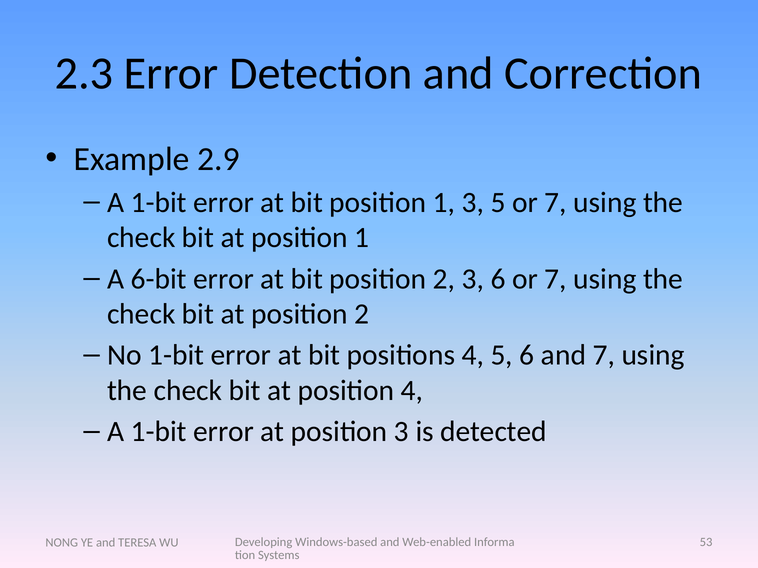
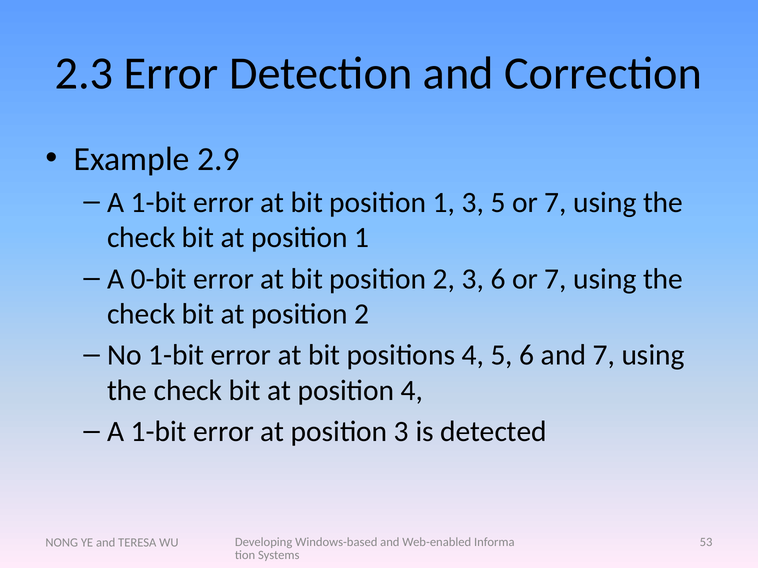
6-bit: 6-bit -> 0-bit (159, 279)
